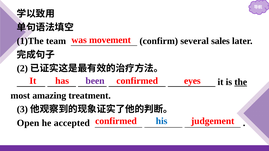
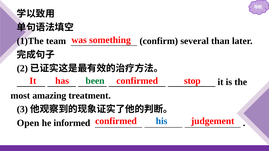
movement: movement -> something (110, 40)
sales: sales -> than (220, 41)
been colour: purple -> green (95, 81)
eyes: eyes -> stop (192, 81)
the underline: present -> none (241, 82)
accepted: accepted -> informed (72, 123)
